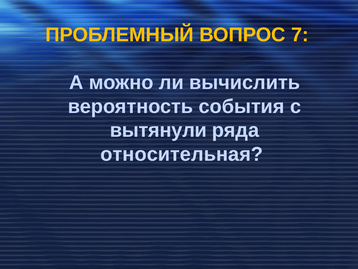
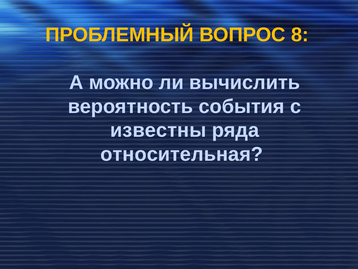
7: 7 -> 8 (300, 35)
вытянули: вытянули -> известны (158, 130)
